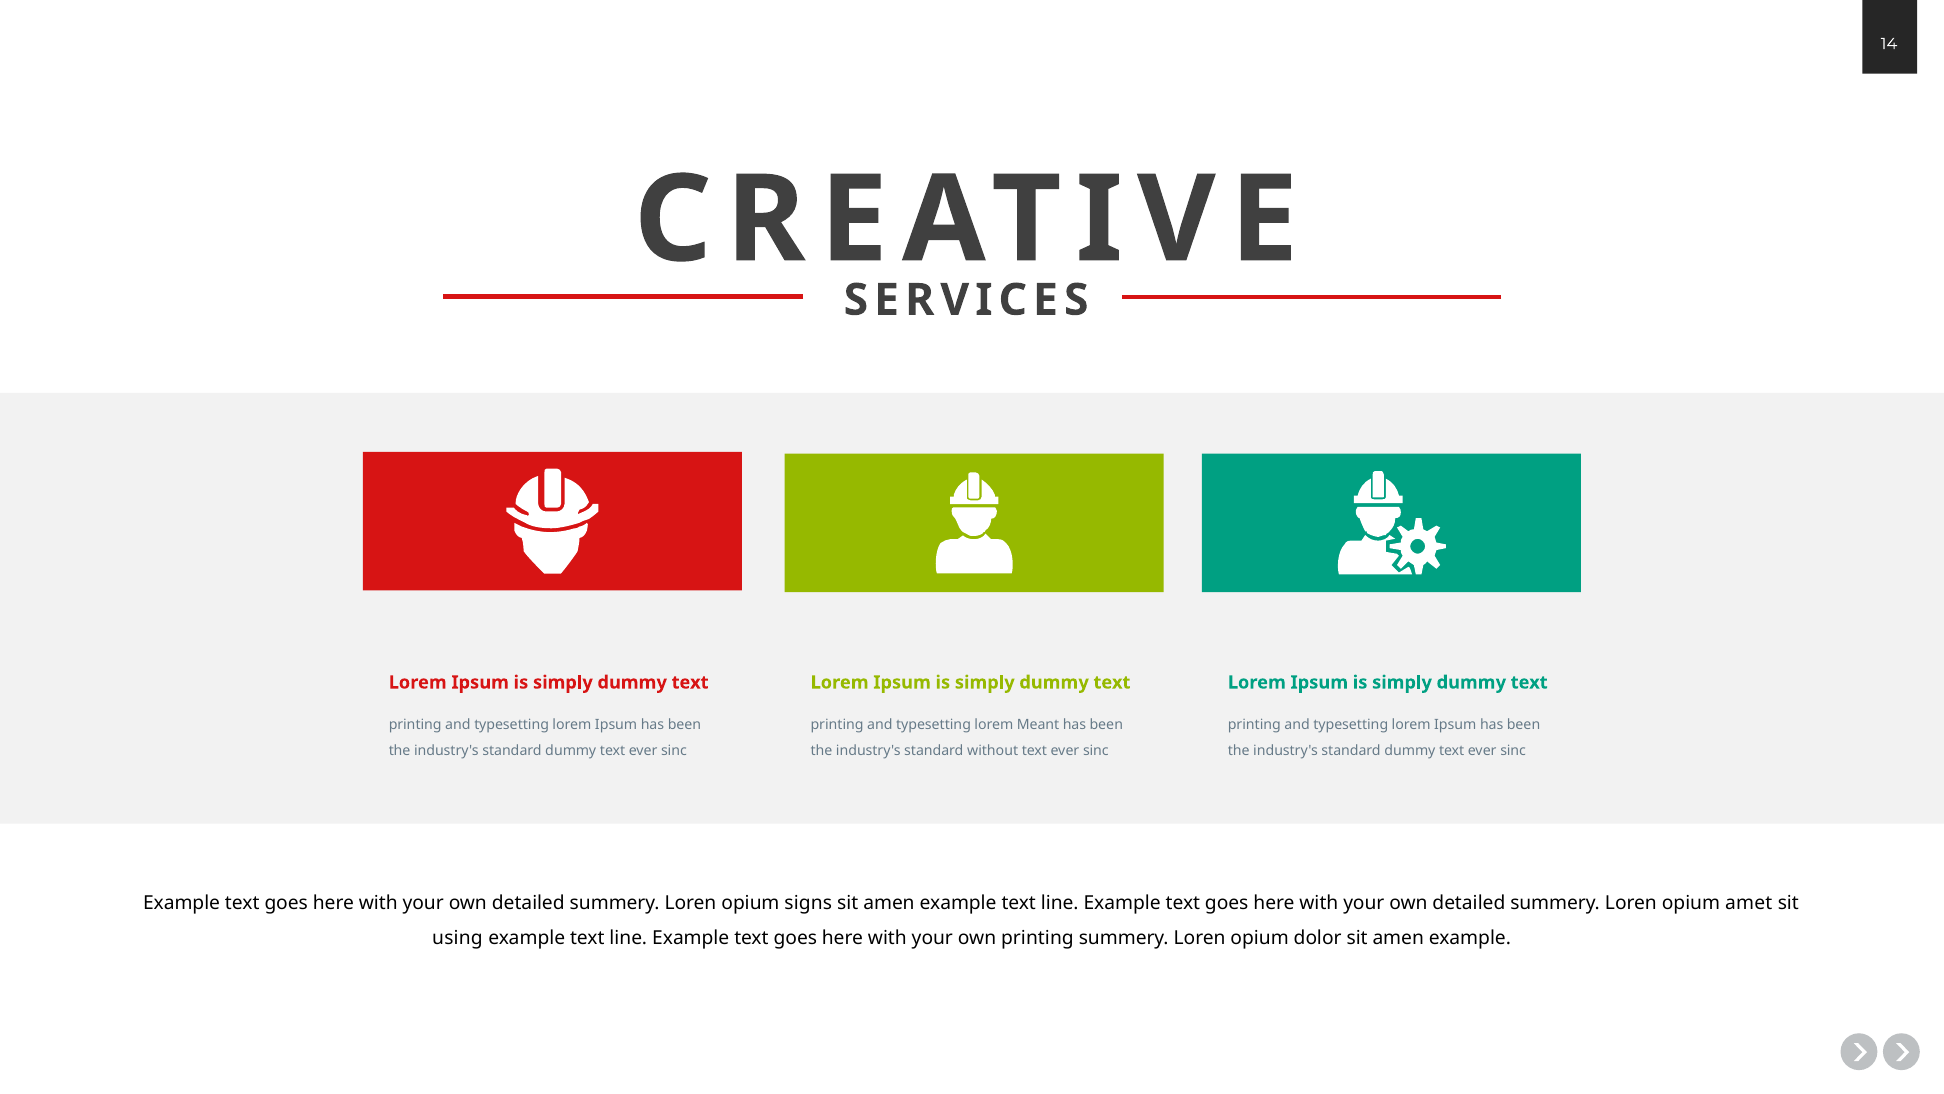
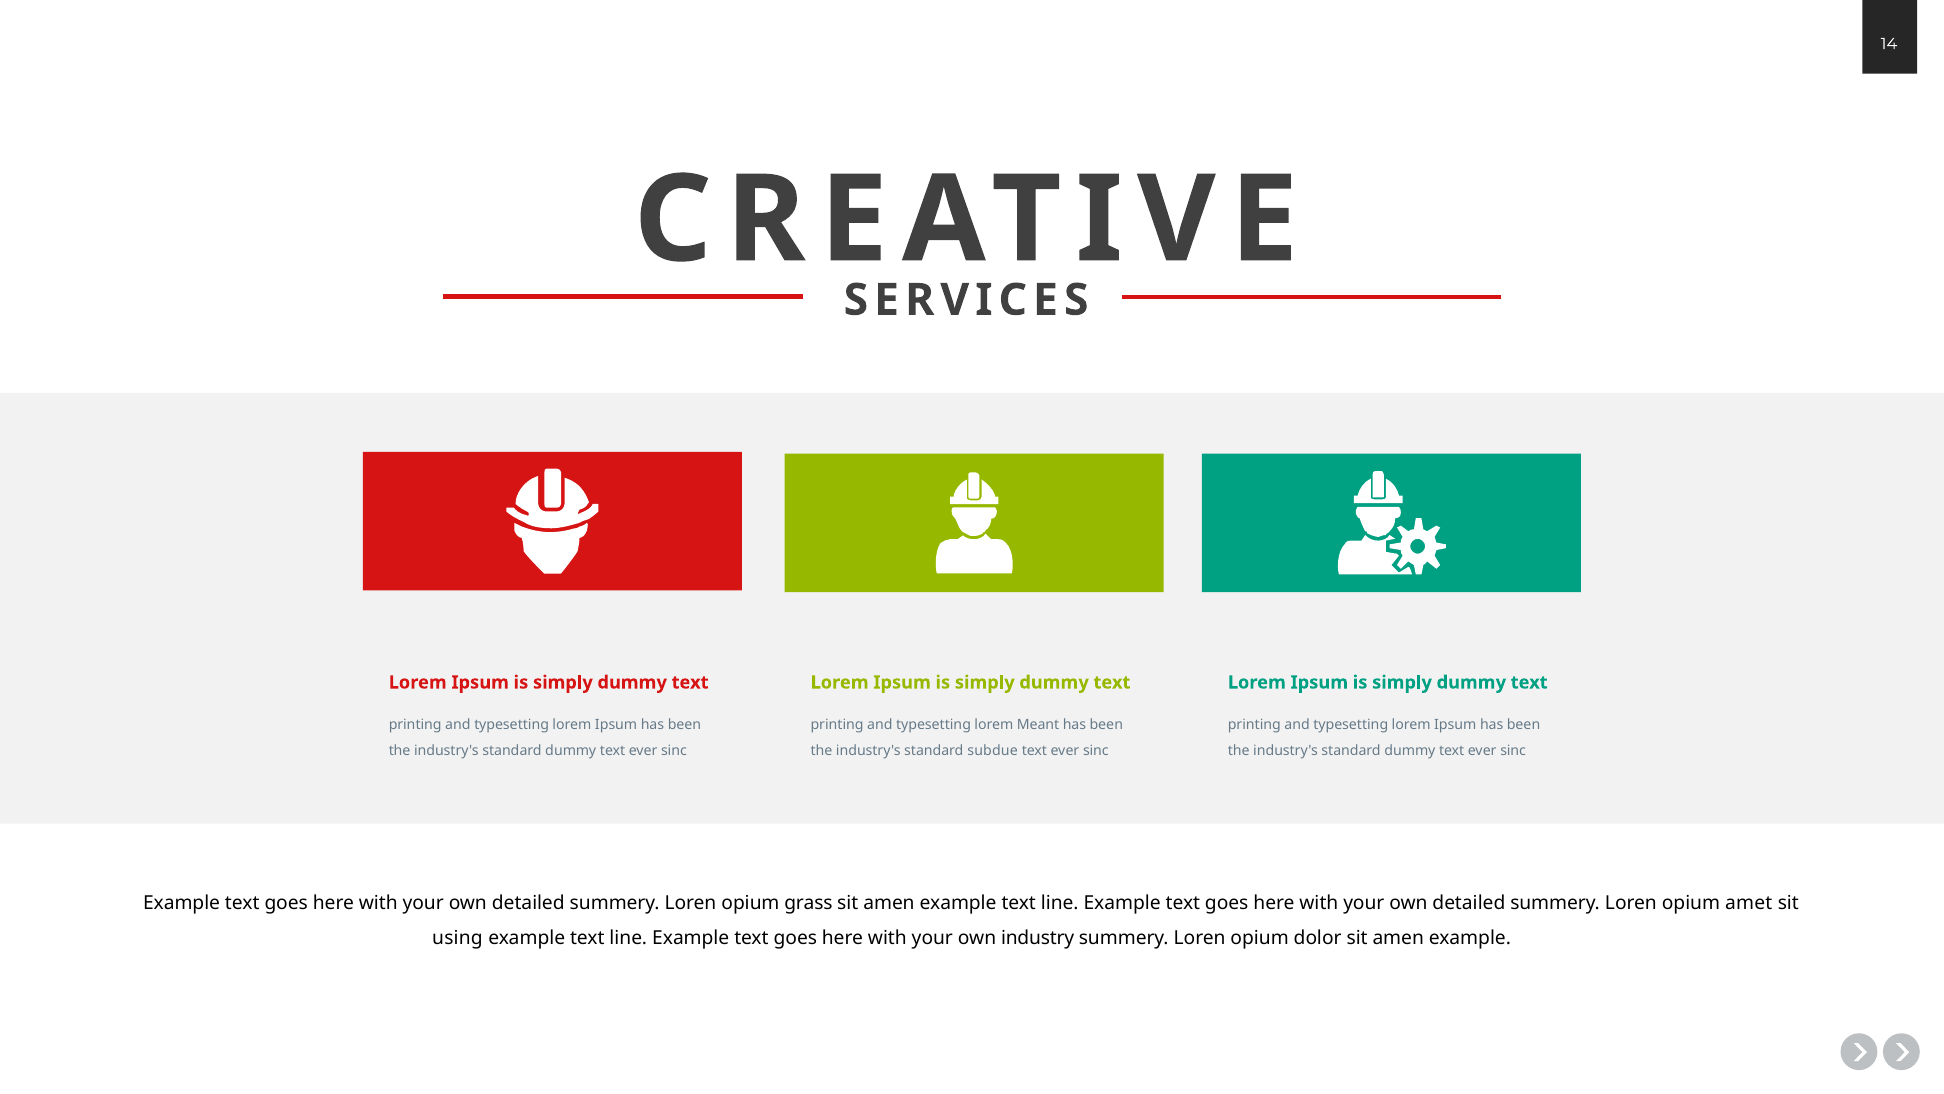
without: without -> subdue (993, 750)
signs: signs -> grass (808, 903)
own printing: printing -> industry (1038, 938)
